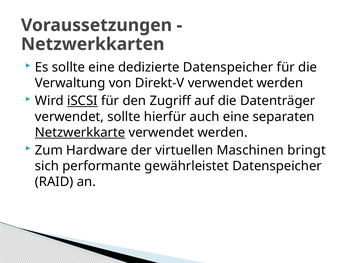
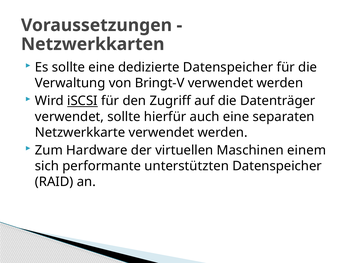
Direkt-V: Direkt-V -> Bringt-V (160, 83)
Netzwerkkarte underline: present -> none (80, 132)
bringt: bringt -> einem (307, 150)
gewährleistet: gewährleistet -> unterstützten (187, 166)
